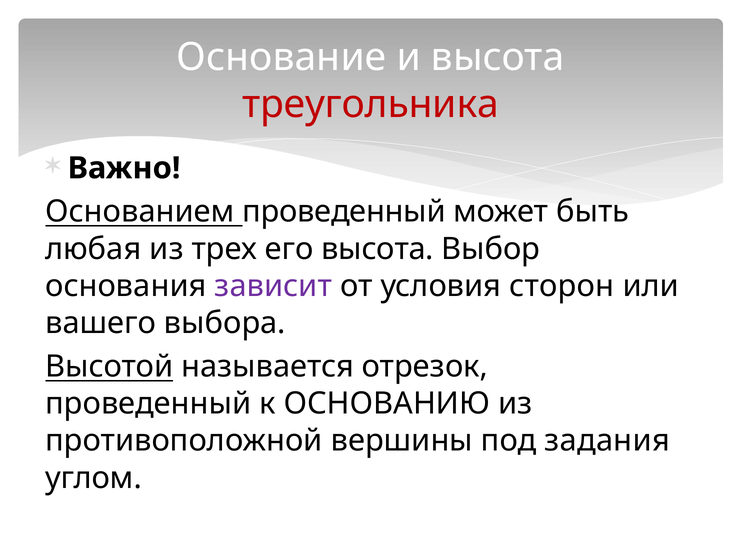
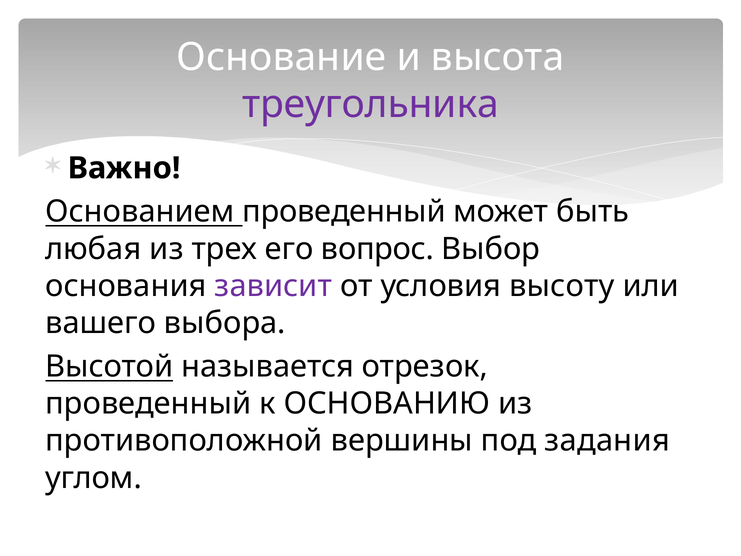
треугольника colour: red -> purple (371, 104)
его высота: высота -> вопрос (378, 249)
сторон: сторон -> высоту (562, 286)
